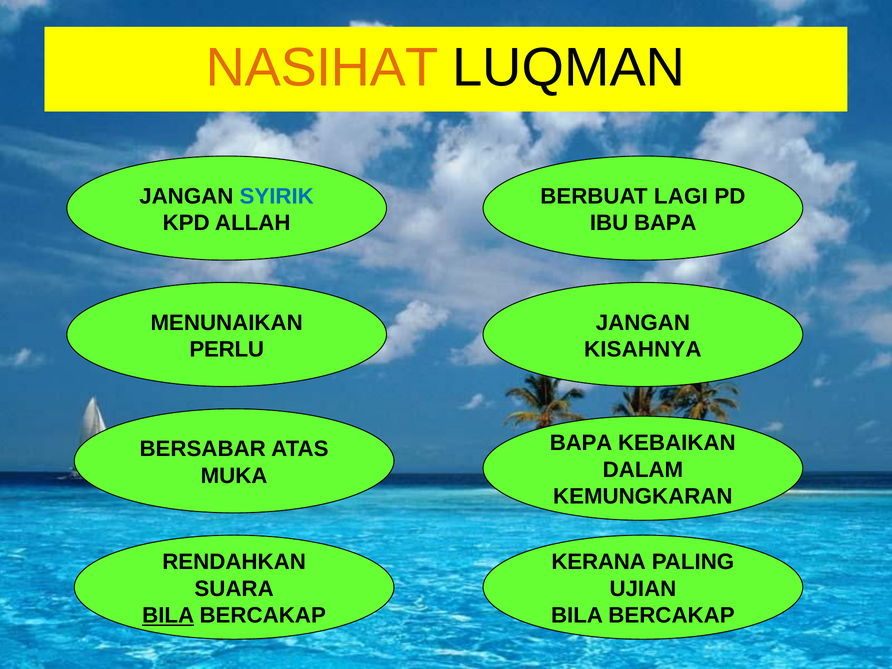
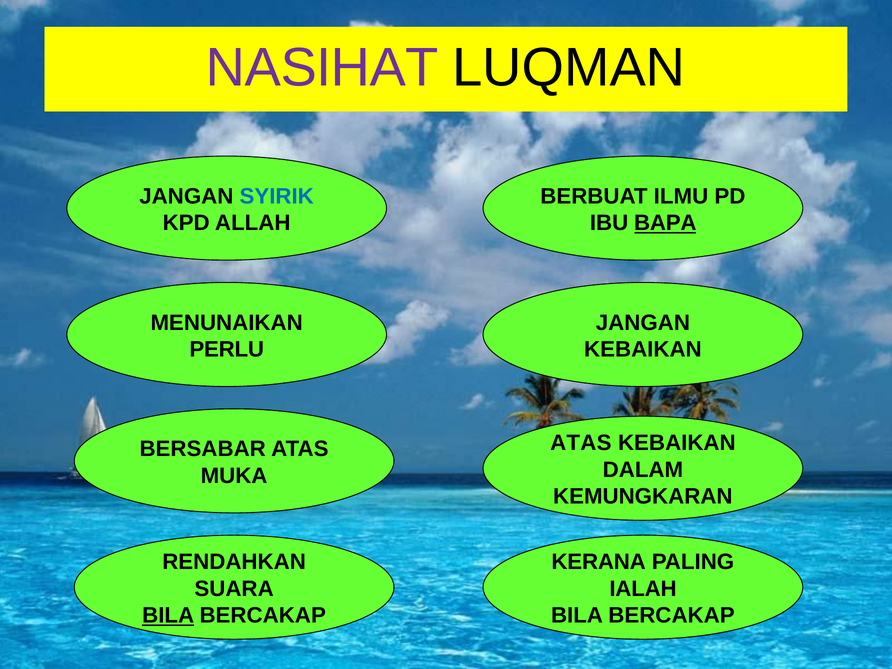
NASIHAT colour: orange -> purple (322, 68)
LAGI: LAGI -> ILMU (681, 196)
BAPA underline: none -> present (665, 223)
KISAHNYA: KISAHNYA -> KEBAIKAN (643, 349)
BAPA: BAPA -> ATAS (581, 443)
UJIAN: UJIAN -> IALAH (643, 589)
